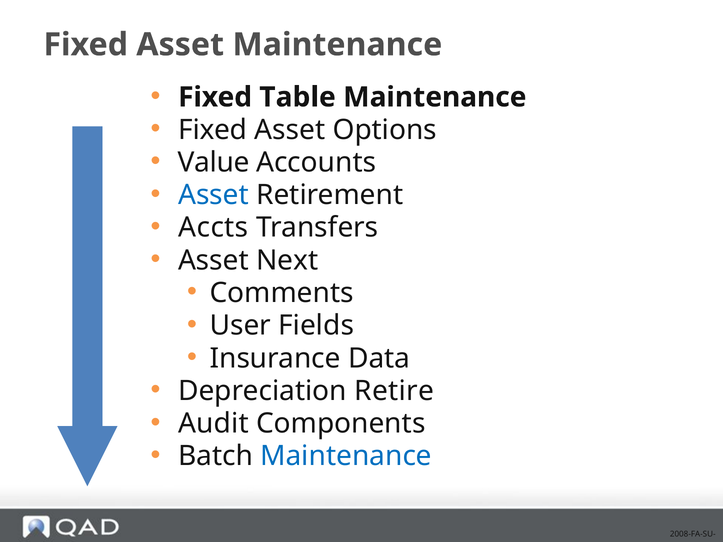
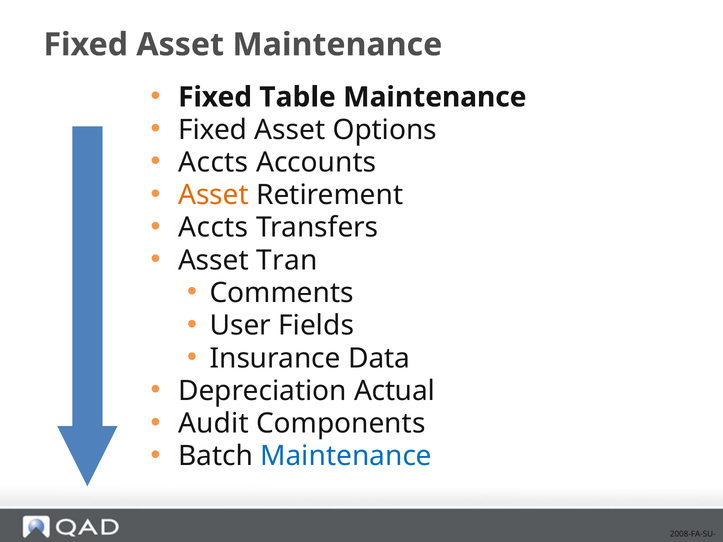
Value: Value -> Accts (213, 163)
Asset colour: blue -> orange (213, 195)
Next: Next -> Tran (287, 260)
Retire: Retire -> Actual (394, 391)
